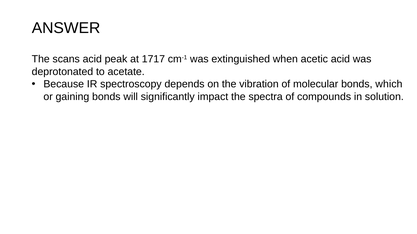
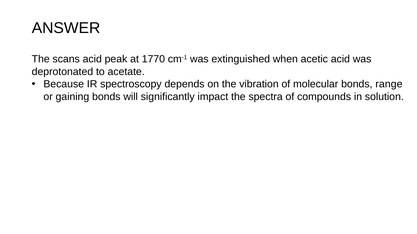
1717: 1717 -> 1770 (153, 59)
which: which -> range (389, 84)
